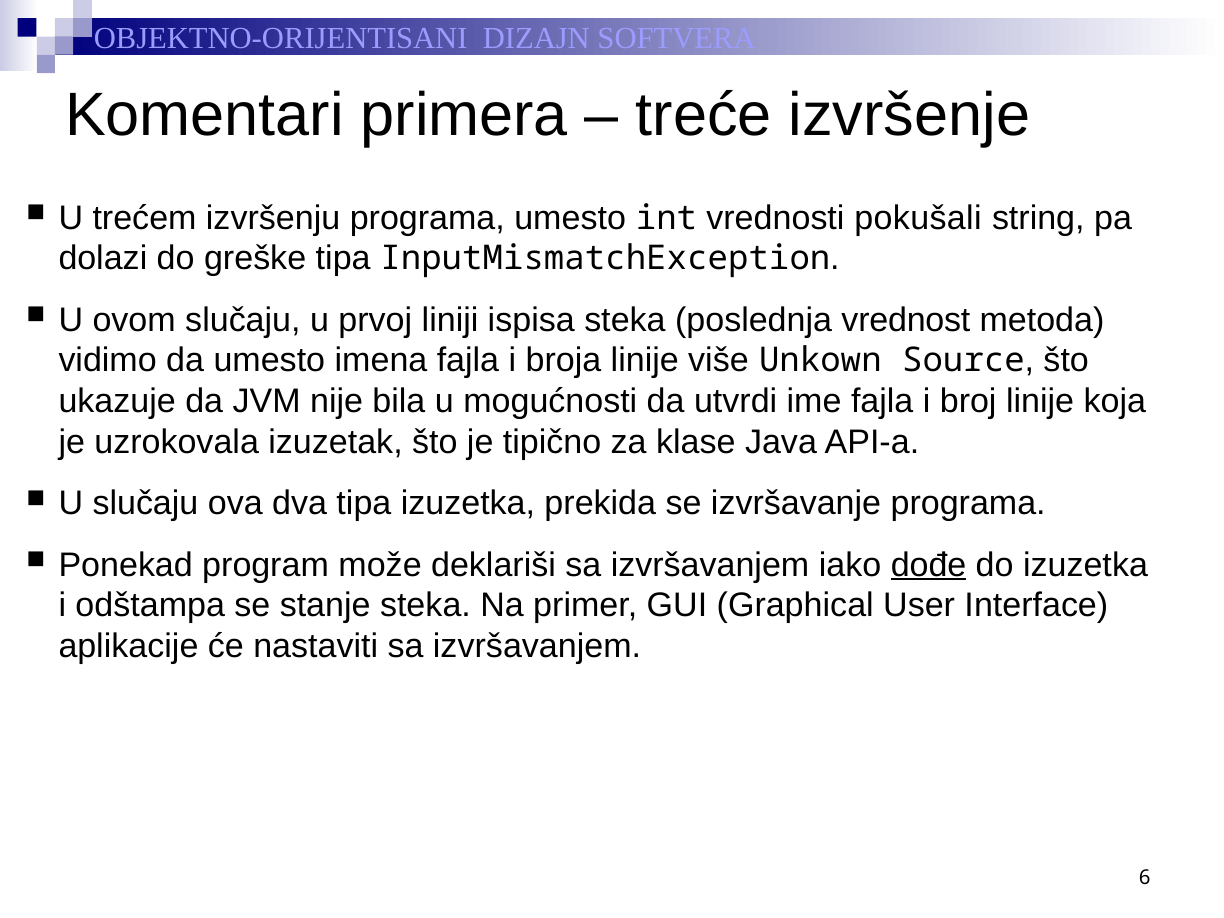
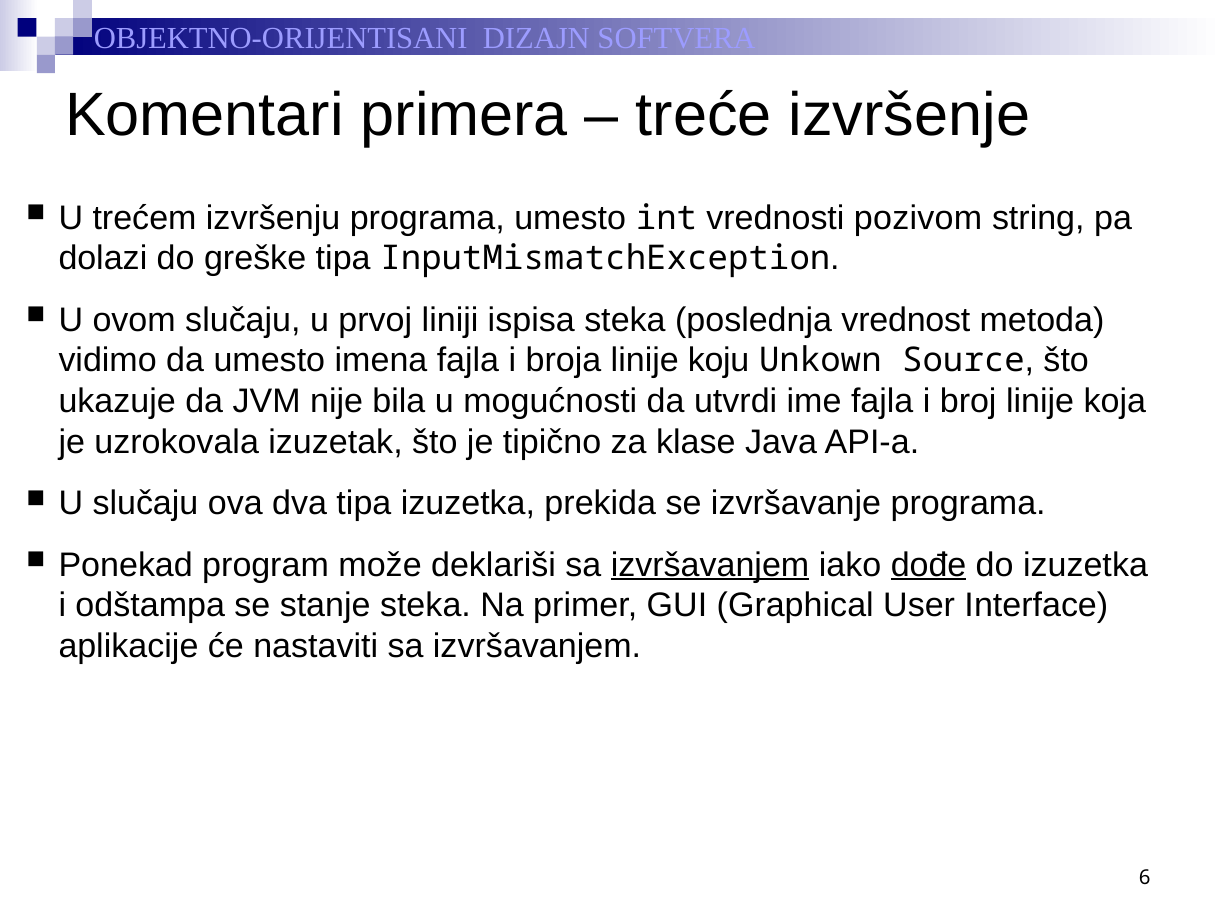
pokušali: pokušali -> pozivom (918, 218)
više: više -> koju (719, 361)
izvršavanjem underline: none -> present (710, 565)
